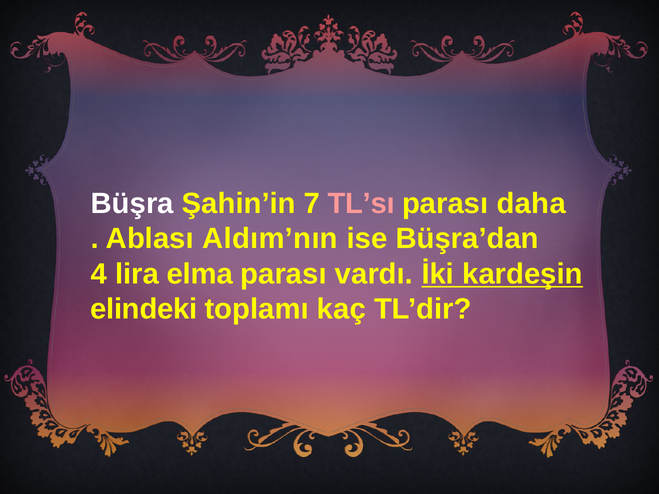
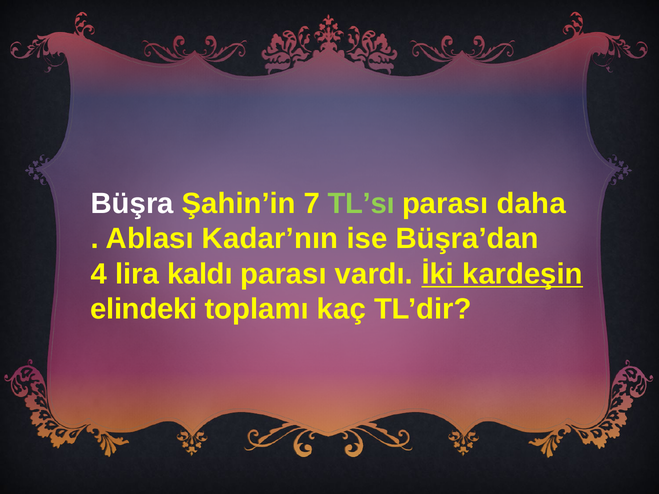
TL’sı colour: pink -> light green (361, 204)
Aldım’nın: Aldım’nın -> Kadar’nın (270, 239)
elma: elma -> kaldı (200, 274)
